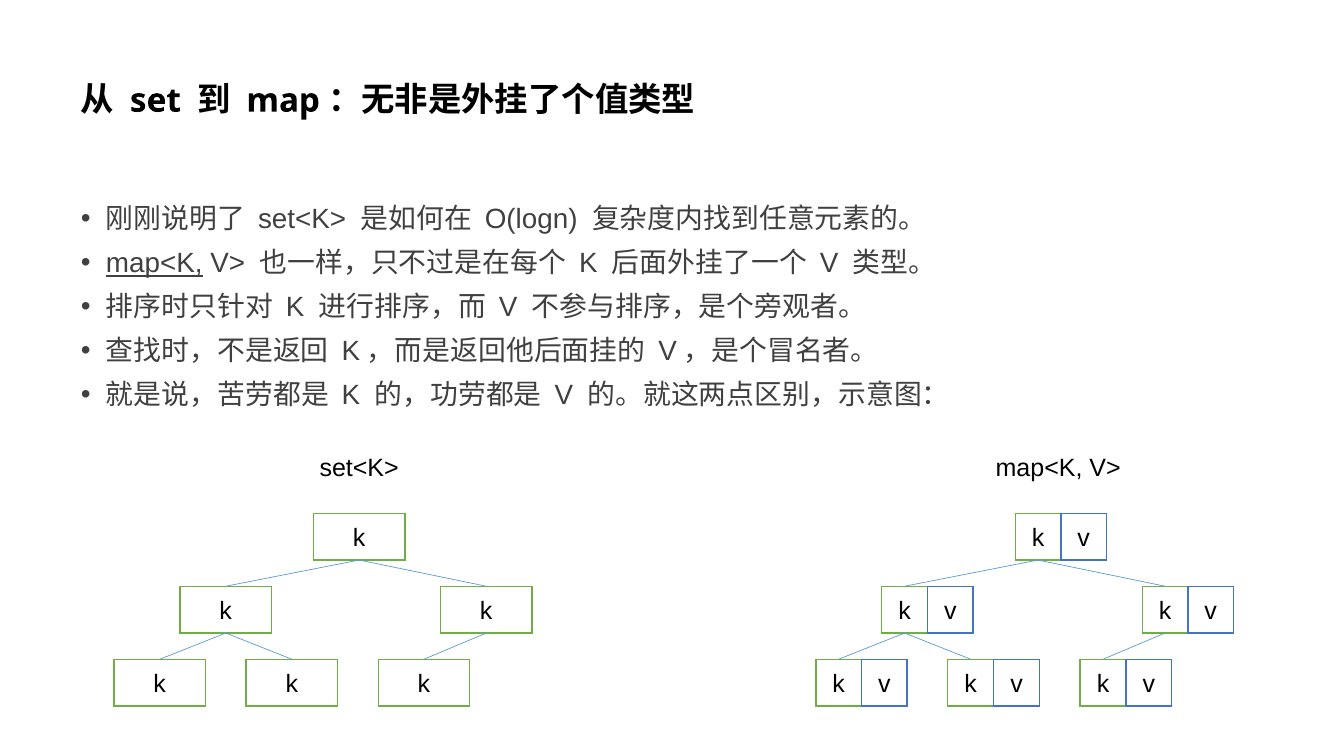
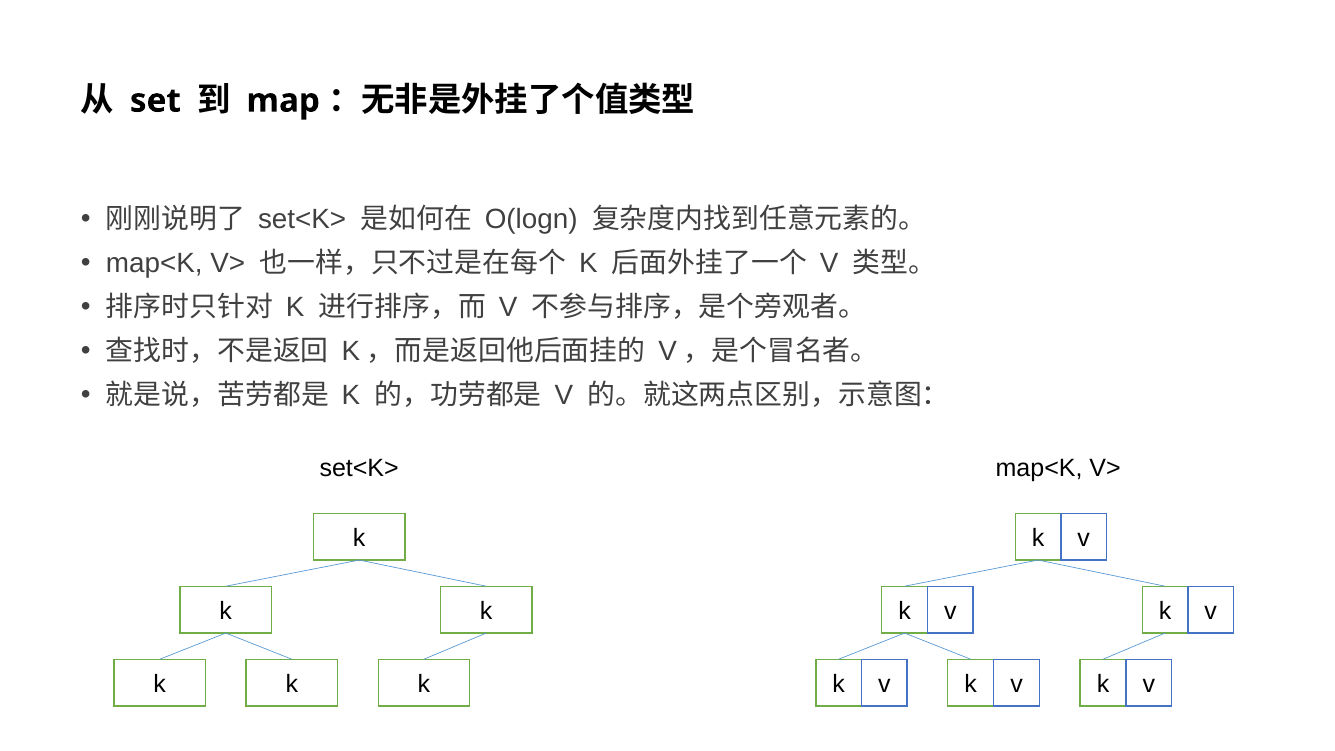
map<K underline: present -> none (154, 264)
